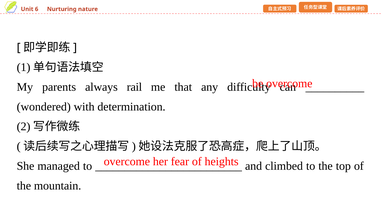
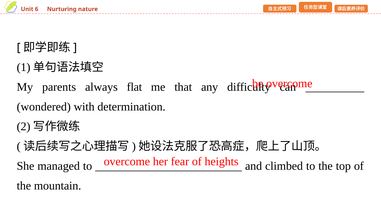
rail: rail -> flat (134, 87)
